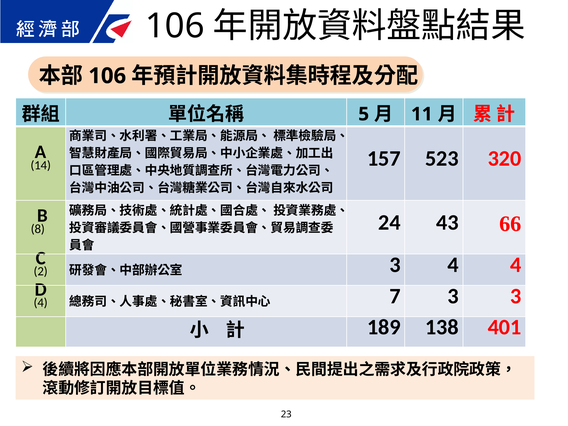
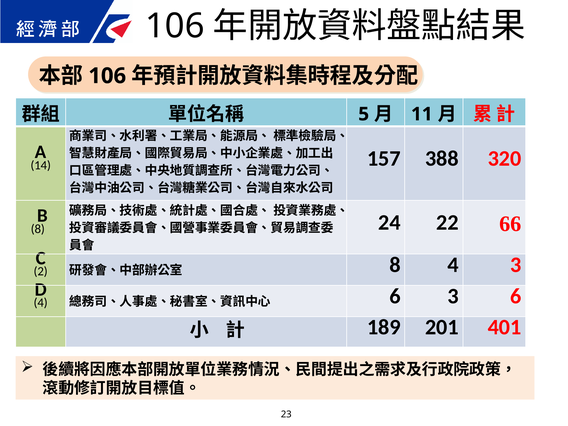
523: 523 -> 388 (442, 159)
43: 43 -> 22 (448, 222)
3: 3 -> 8 (395, 265)
4 4: 4 -> 3 (516, 265)
7: 7 -> 6 (395, 296)
3 3: 3 -> 6 (516, 296)
138: 138 -> 201 (442, 327)
